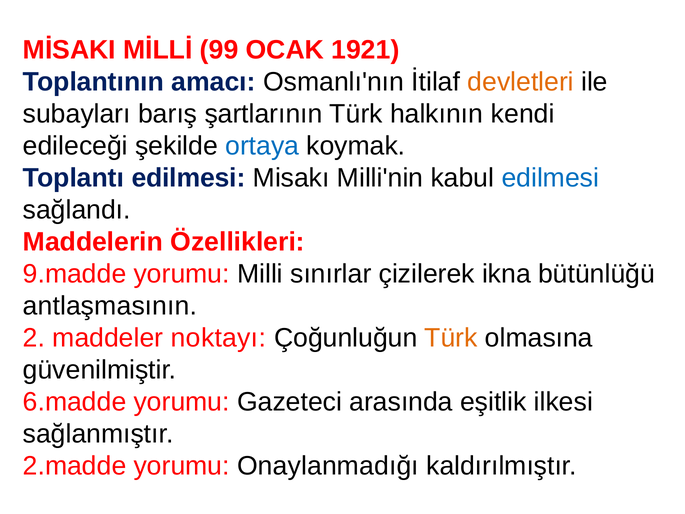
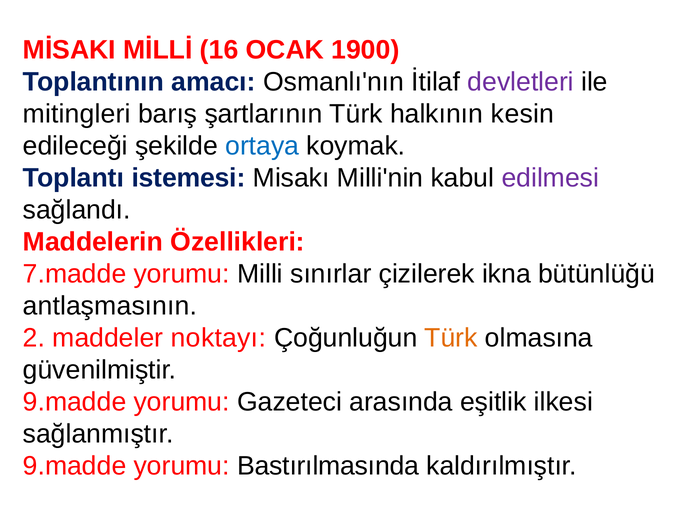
99: 99 -> 16 (219, 50)
1921: 1921 -> 1900 (365, 50)
devletleri colour: orange -> purple (521, 82)
subayları: subayları -> mitingleri (77, 114)
kendi: kendi -> kesin (523, 114)
Toplantı edilmesi: edilmesi -> istemesi (189, 178)
edilmesi colour: blue -> purple (550, 178)
9.madde: 9.madde -> 7.madde (75, 274)
6.madde: 6.madde -> 9.madde (75, 402)
2.madde: 2.madde -> 9.madde (75, 466)
Onaylanmadığı: Onaylanmadığı -> Bastırılmasında (328, 466)
